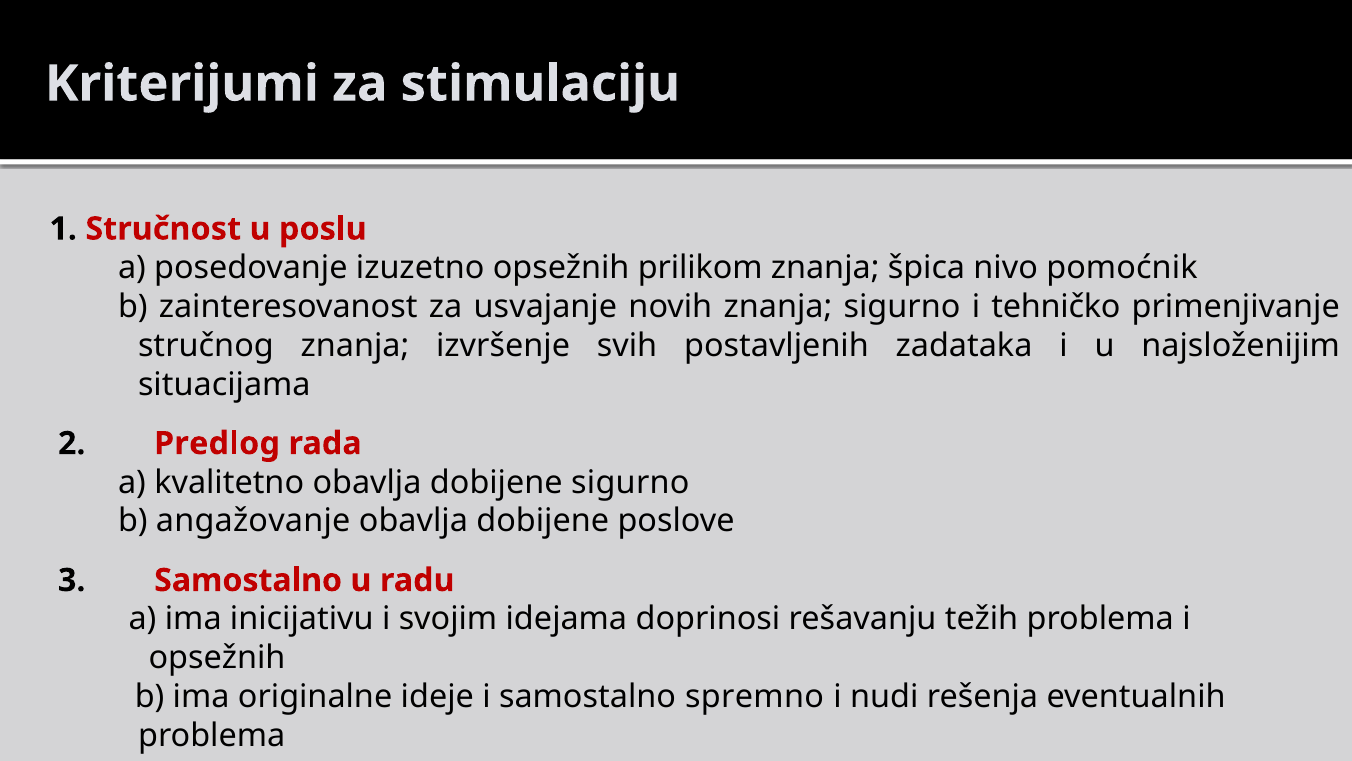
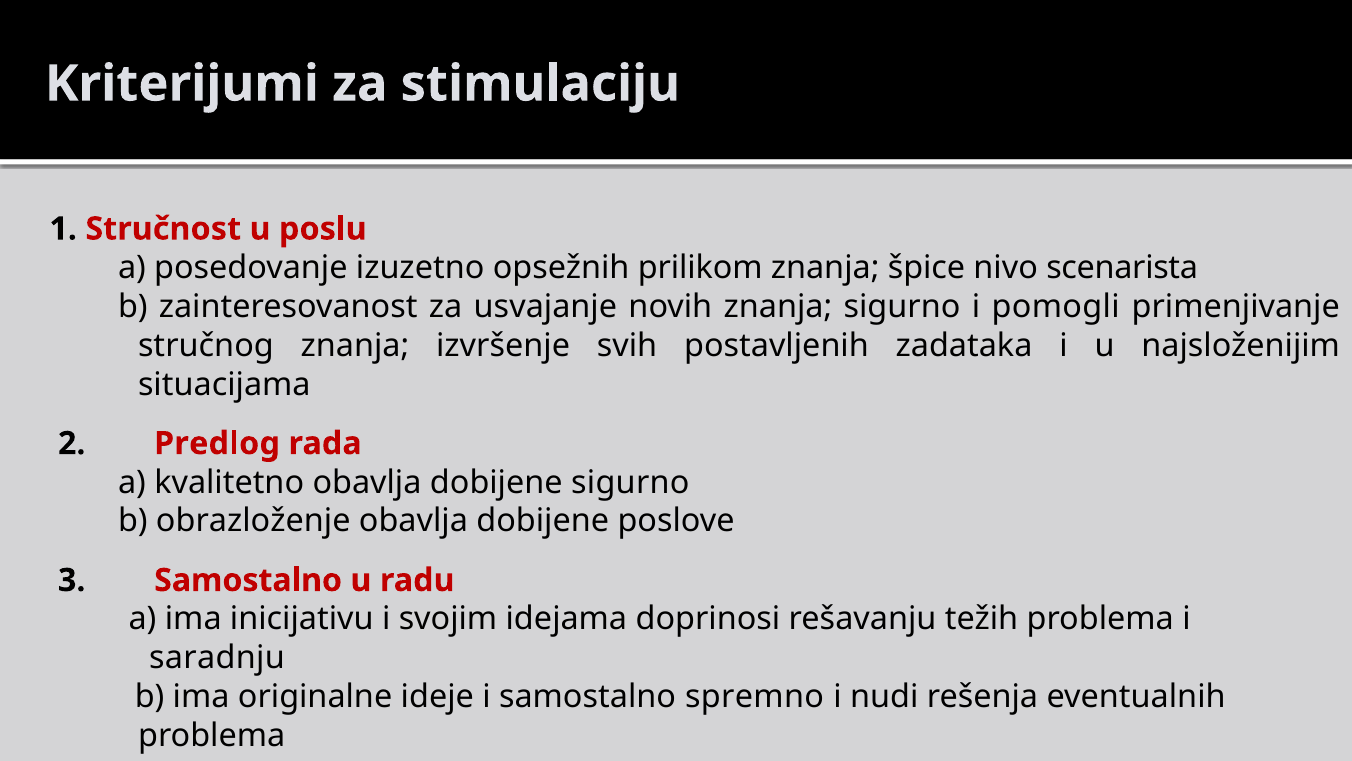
špica: špica -> špice (927, 268)
pomoćnik: pomoćnik -> scenarista (1122, 268)
tehničko: tehničko -> pomogli (1056, 306)
angažovanje: angažovanje -> obrazloženje (253, 521)
opsežnih: opsežnih -> saradnju (217, 658)
